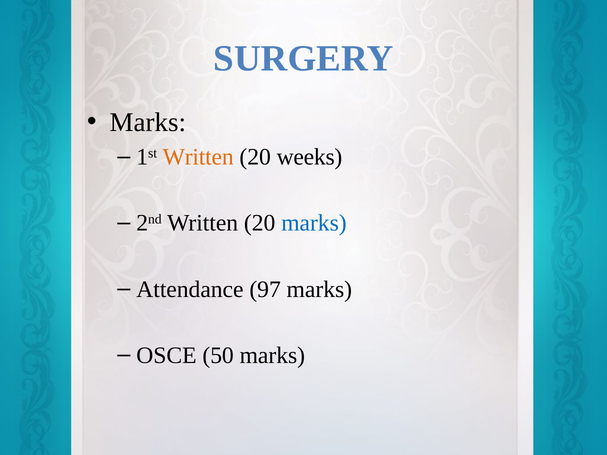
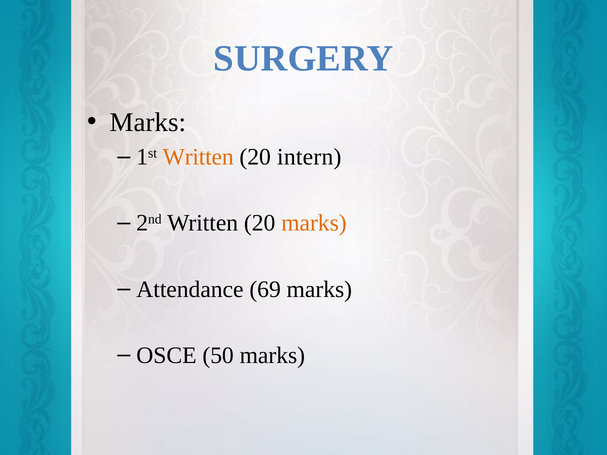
weeks: weeks -> intern (309, 157)
marks colour: blue -> orange (314, 223)
97: 97 -> 69 (265, 289)
